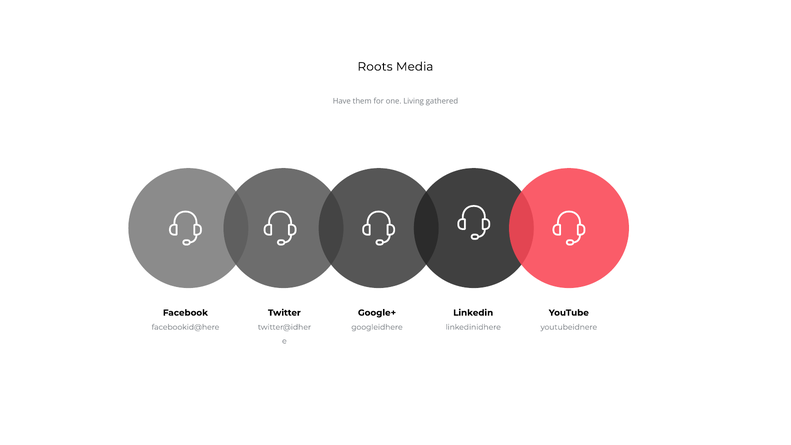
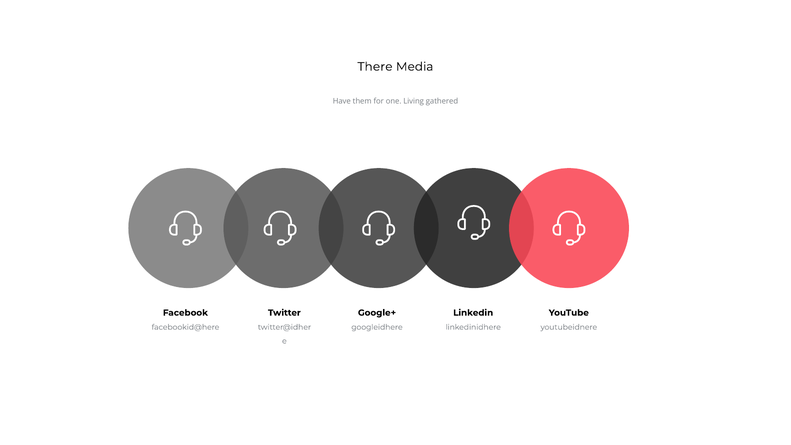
Roots: Roots -> There (375, 67)
